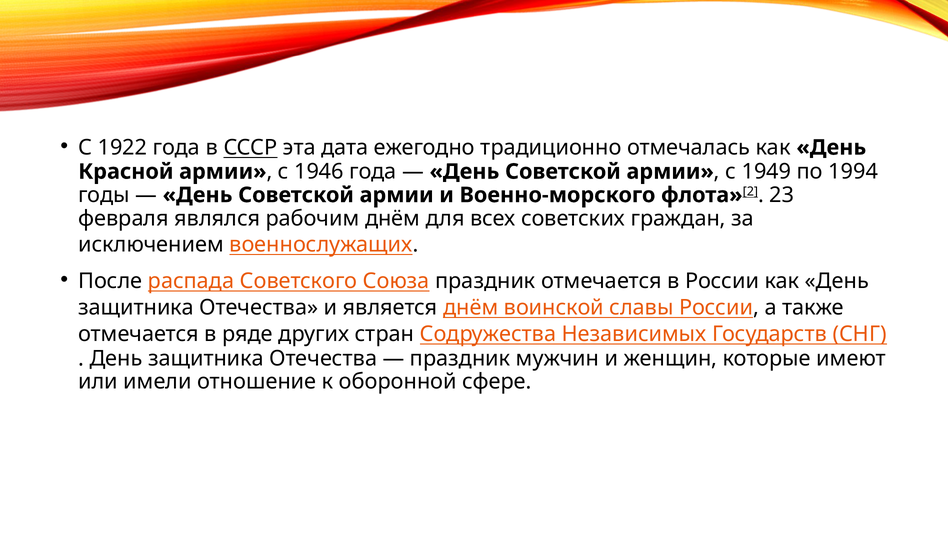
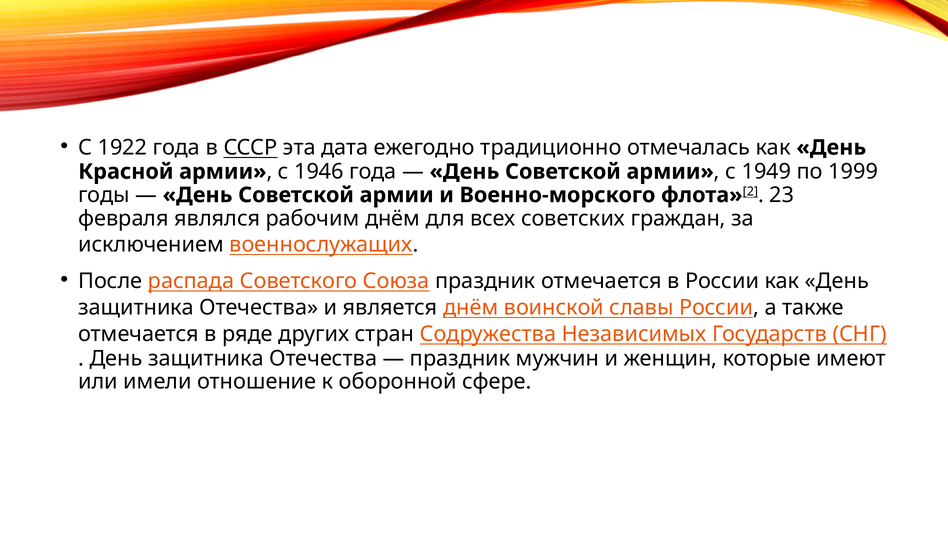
1994: 1994 -> 1999 (853, 172)
